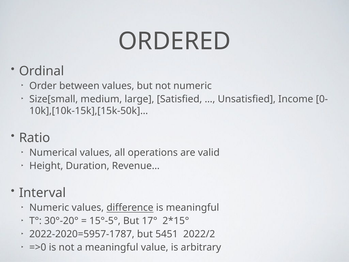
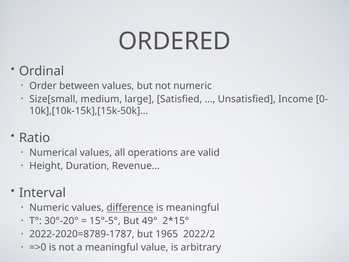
17°: 17° -> 49° (150, 221)
2022-2020=5957-1787: 2022-2020=5957-1787 -> 2022-2020=8789-1787 (82, 234)
5451: 5451 -> 1965 (167, 234)
